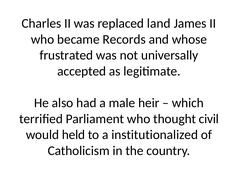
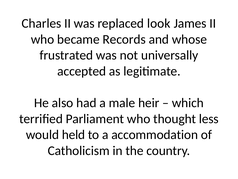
land: land -> look (159, 23)
civil: civil -> less (209, 119)
institutionalized: institutionalized -> accommodation (155, 134)
